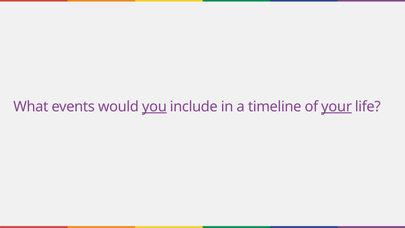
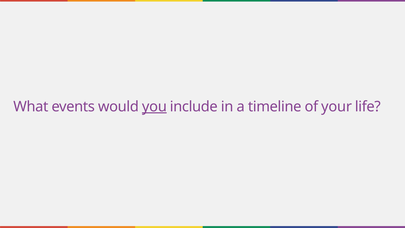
your underline: present -> none (337, 107)
